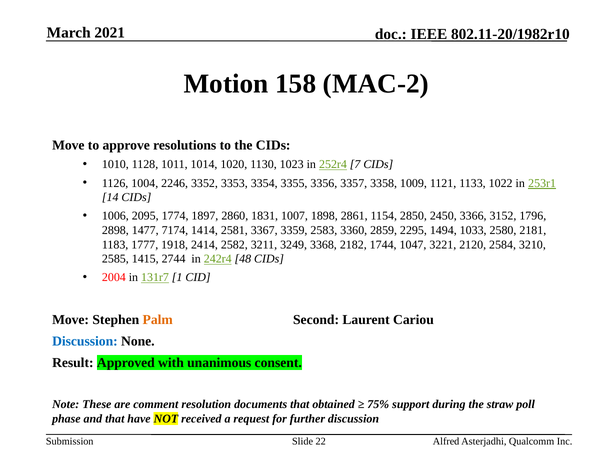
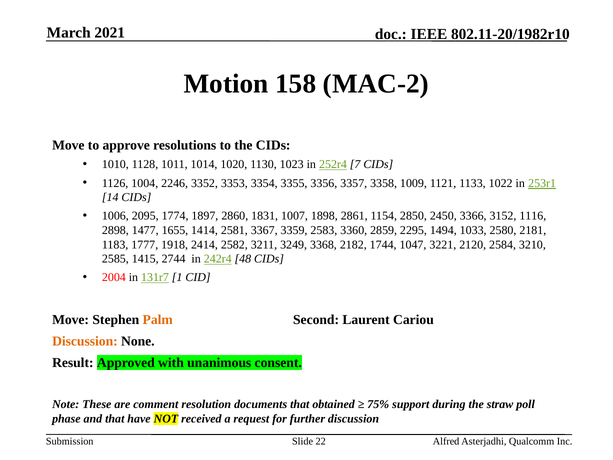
1796: 1796 -> 1116 (533, 216)
7174: 7174 -> 1655 (175, 230)
Discussion colour: blue -> orange (85, 341)
